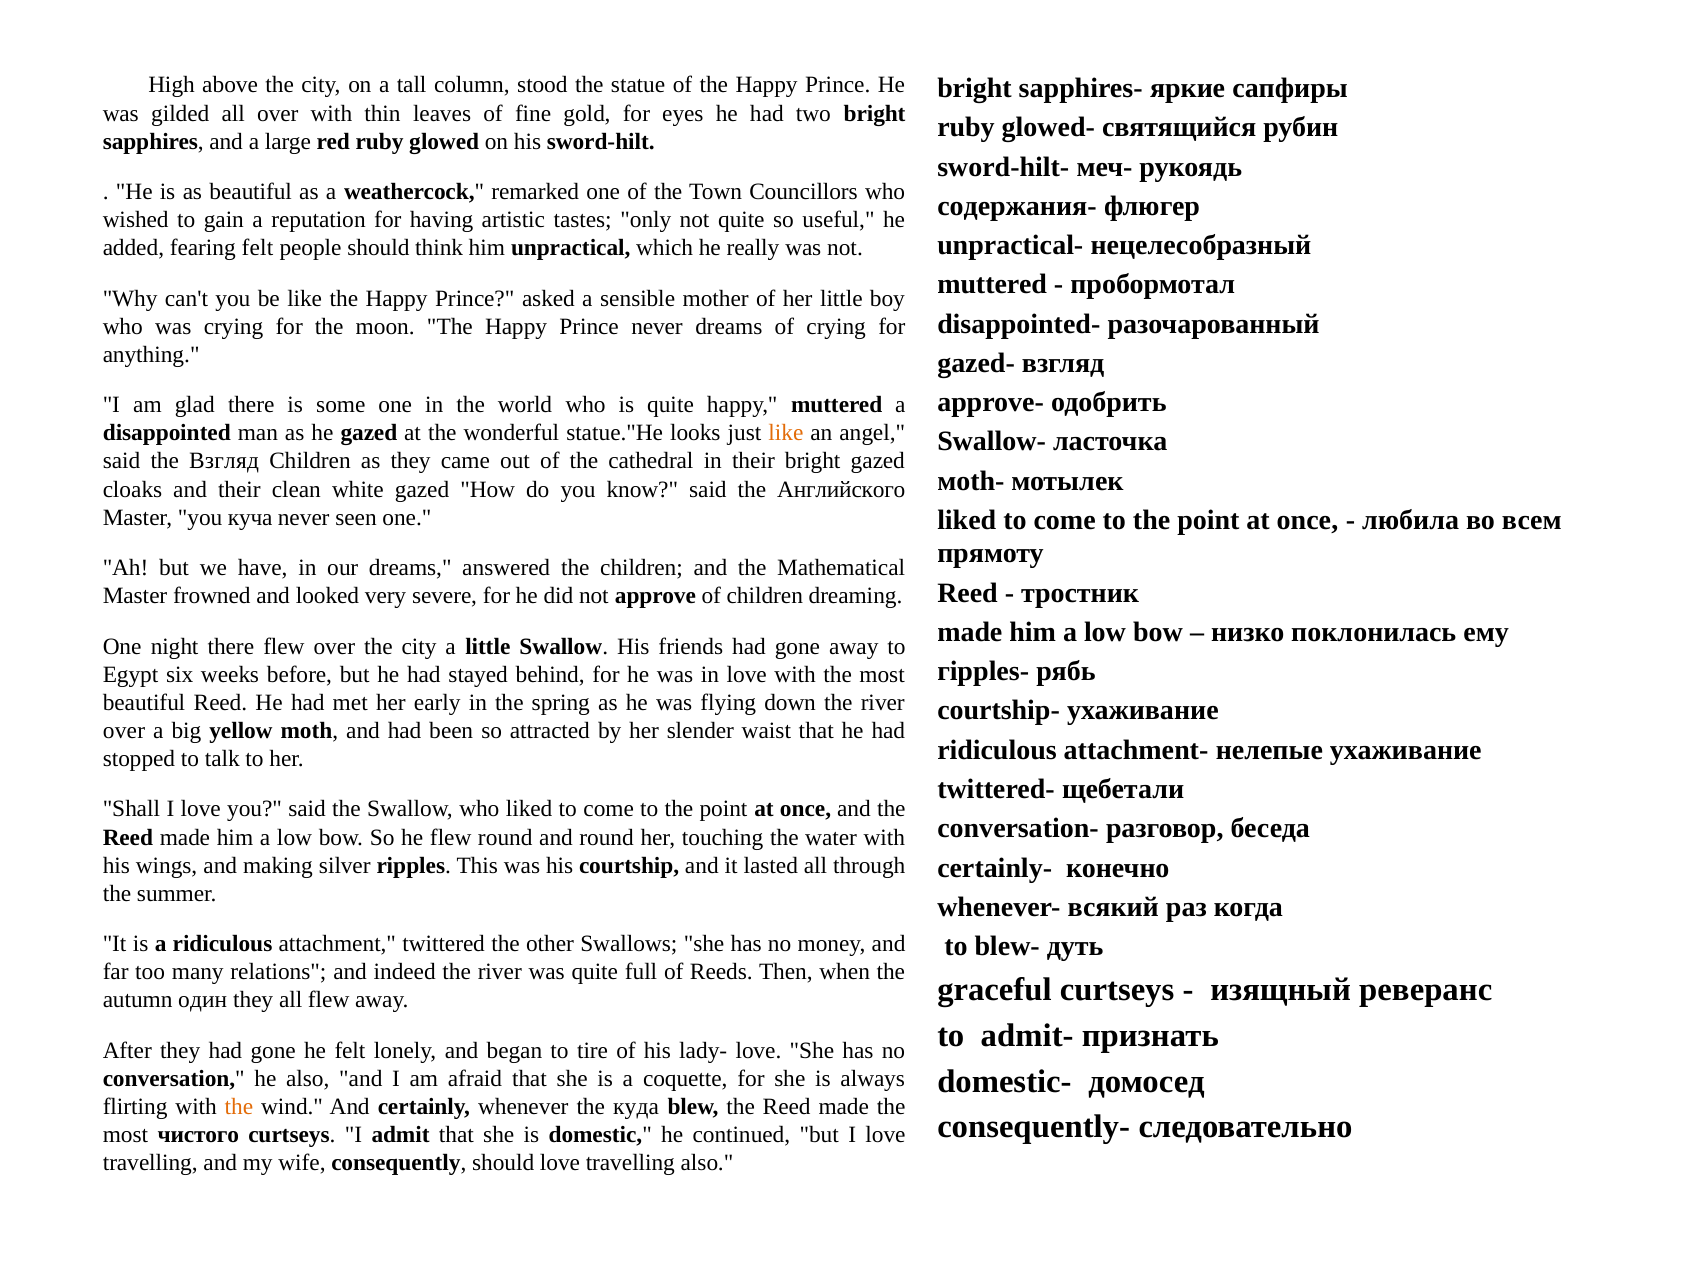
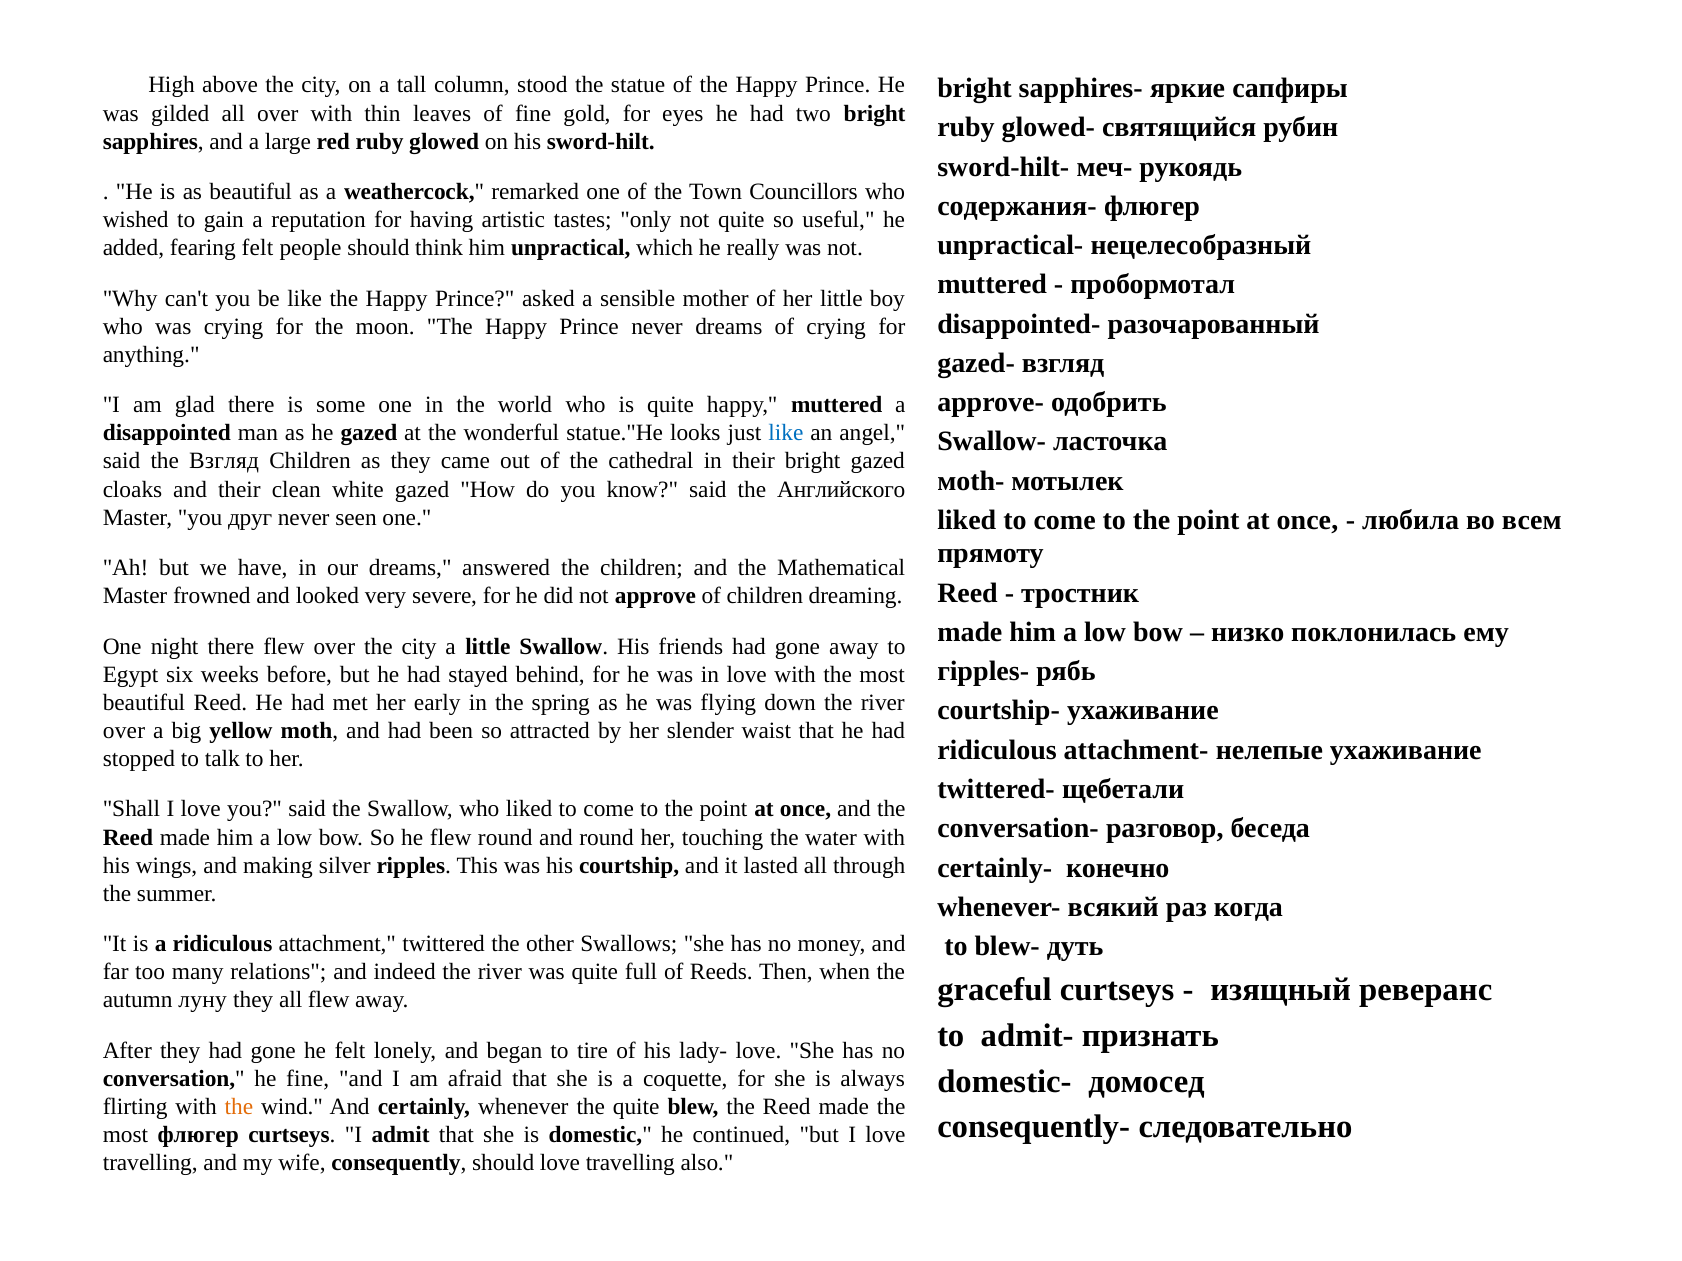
like colour: orange -> blue (786, 433)
куча: куча -> друг (250, 518)
один: один -> луну (203, 1000)
he also: also -> fine (308, 1079)
the куда: куда -> quite (636, 1107)
most чистого: чистого -> флюгер (198, 1135)
